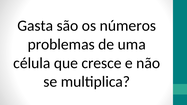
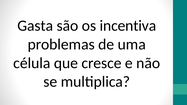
números: números -> incentiva (128, 26)
